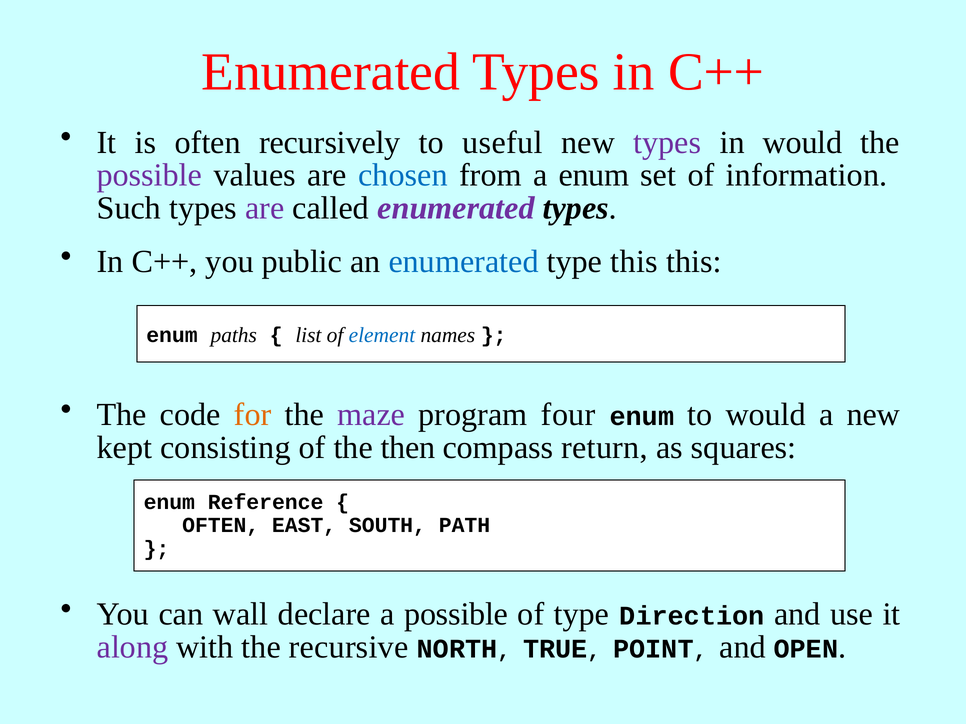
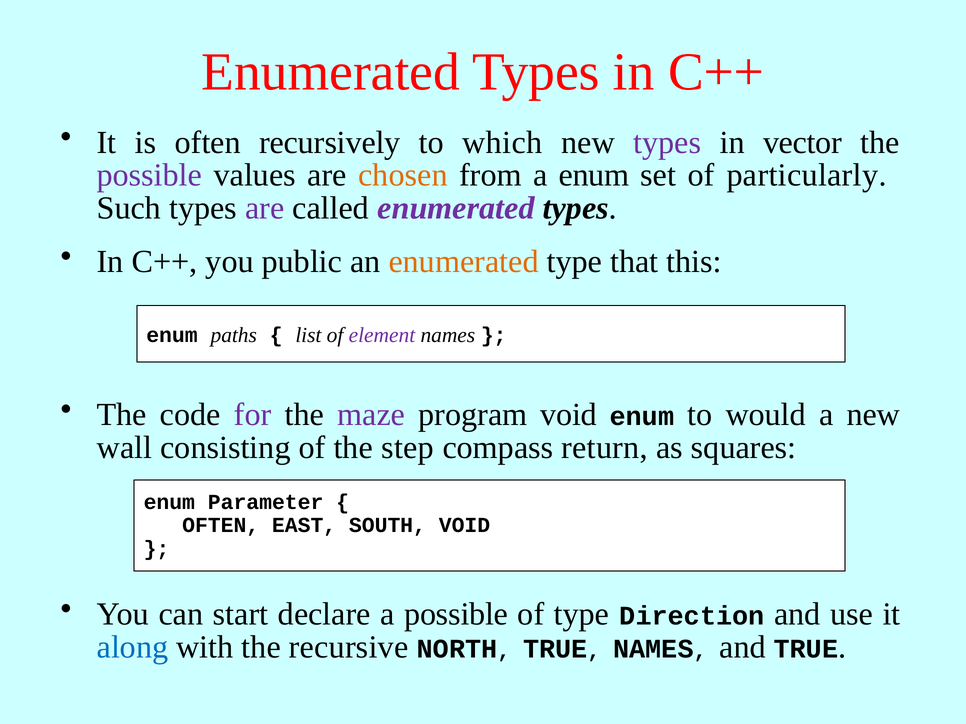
useful: useful -> which (502, 142)
in would: would -> vector (803, 142)
chosen colour: blue -> orange (403, 175)
information: information -> particularly (807, 175)
enumerated colour: blue -> orange (464, 262)
type this: this -> that (634, 262)
element colour: blue -> purple (382, 336)
for colour: orange -> purple (253, 415)
program four: four -> void (569, 415)
kept: kept -> wall (124, 448)
then: then -> step (408, 448)
Reference: Reference -> Parameter (266, 503)
SOUTH PATH: PATH -> VOID (465, 526)
wall: wall -> start (241, 615)
along colour: purple -> blue (133, 648)
POINT: POINT -> NAMES (653, 649)
and OPEN: OPEN -> TRUE (806, 649)
